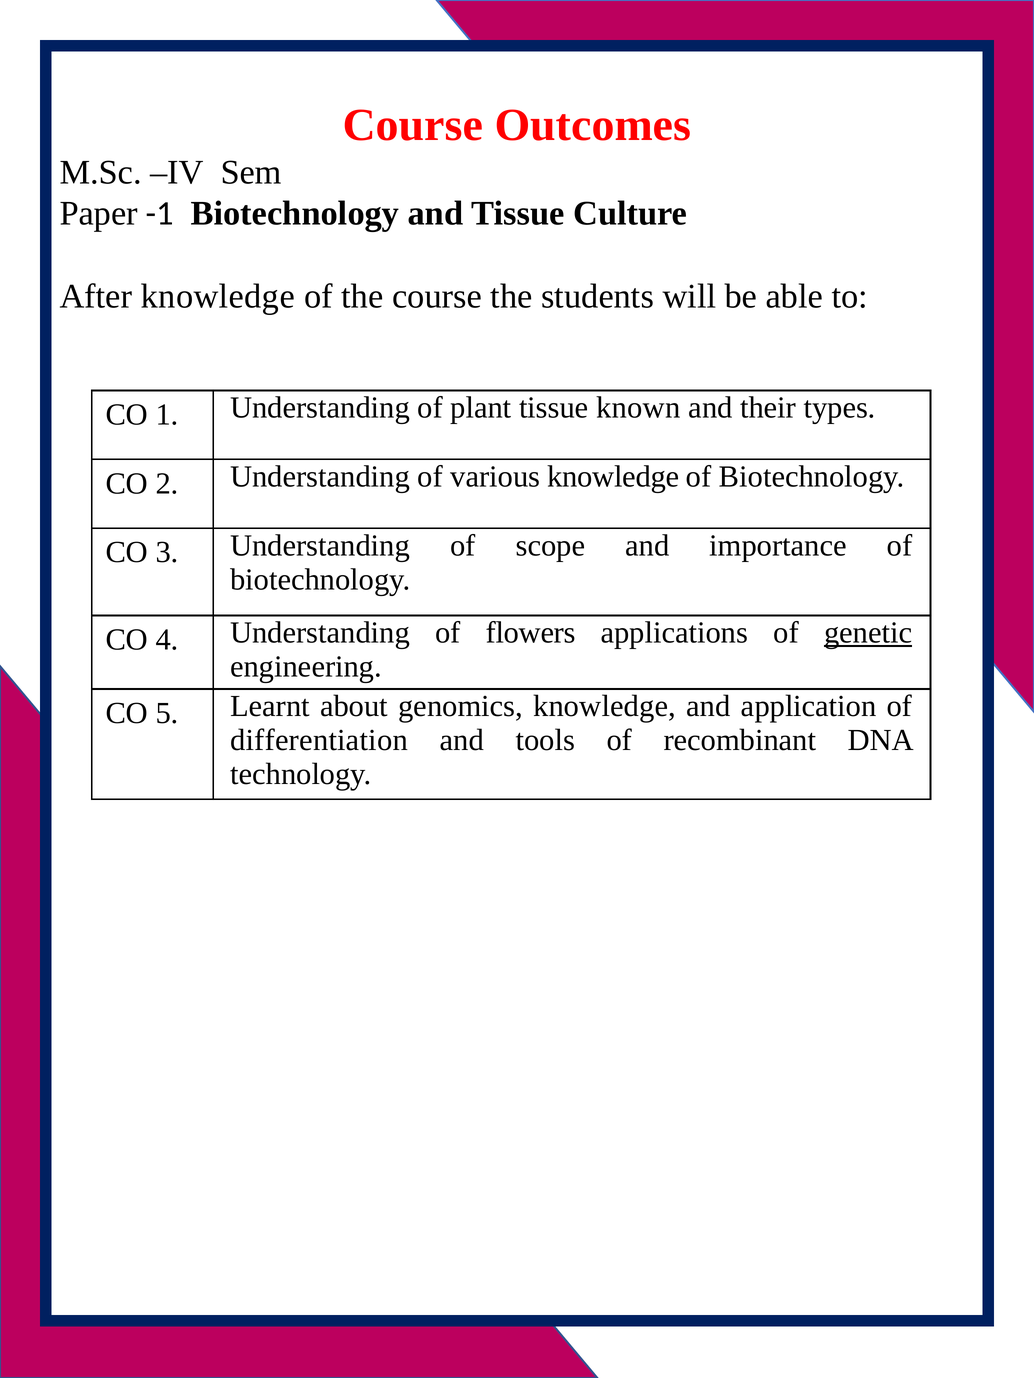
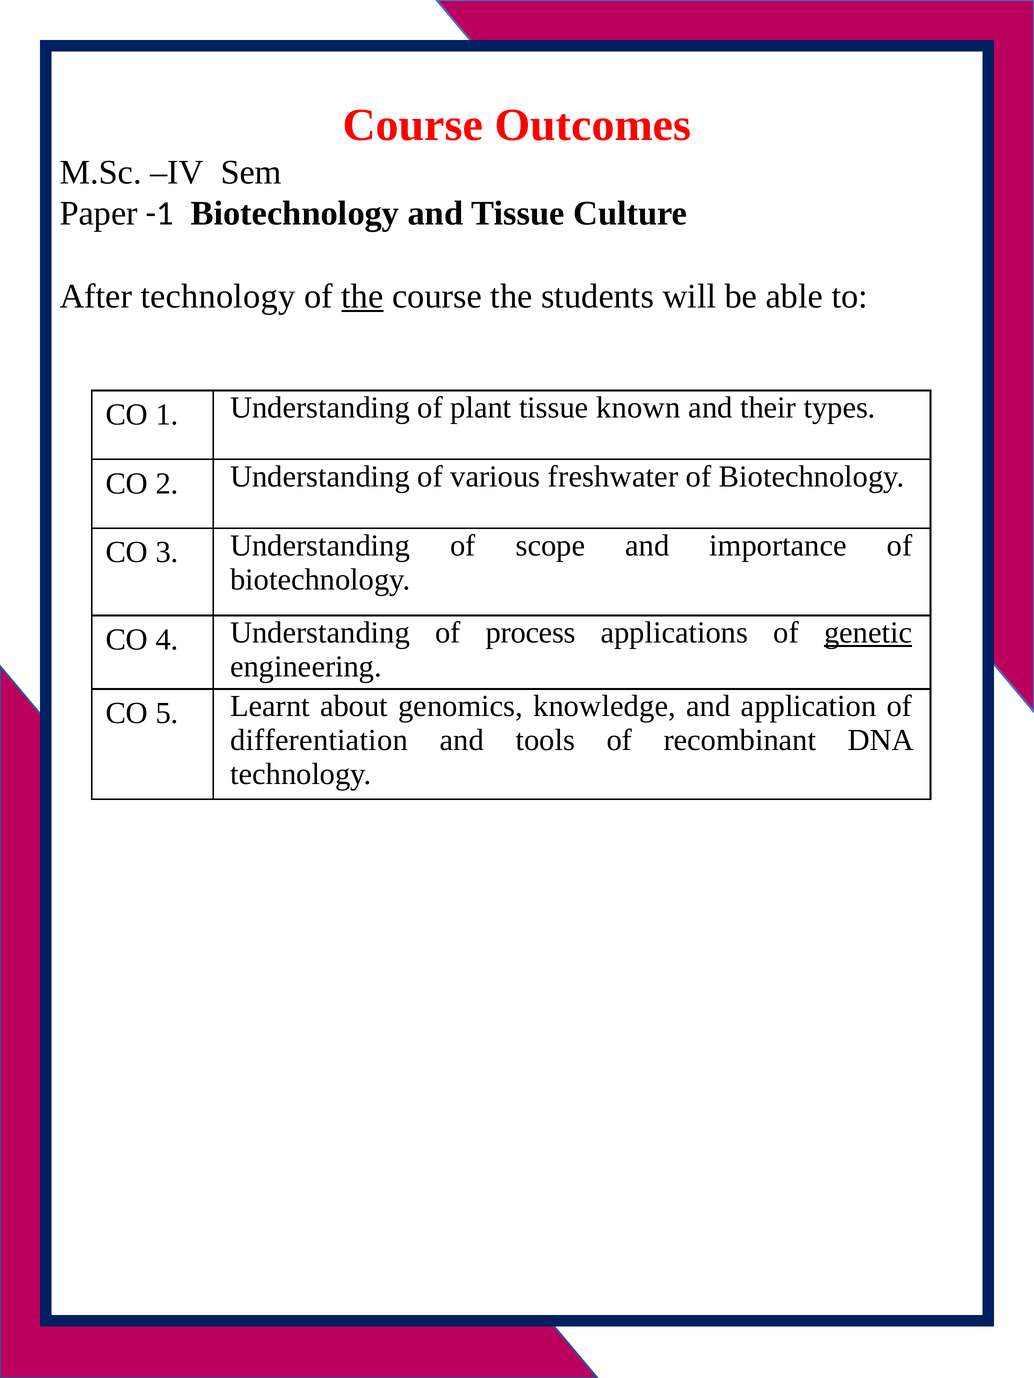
After knowledge: knowledge -> technology (218, 296)
the underline: none -> present (362, 296)
various knowledge: knowledge -> freshwater (613, 477)
flowers: flowers -> process (531, 633)
